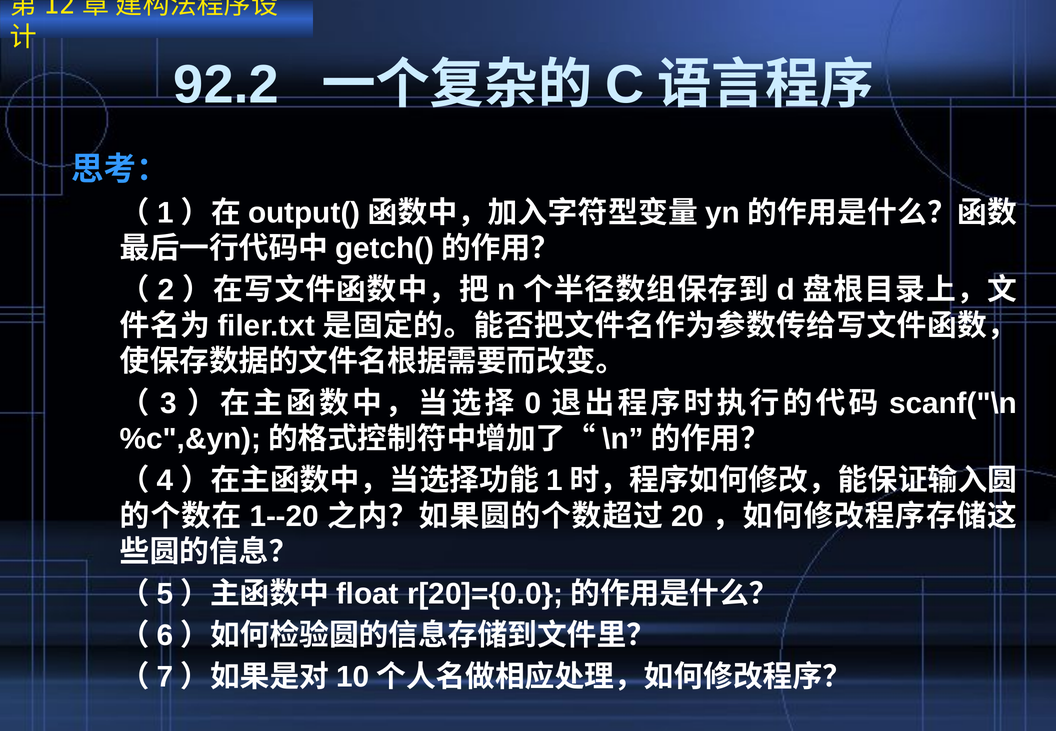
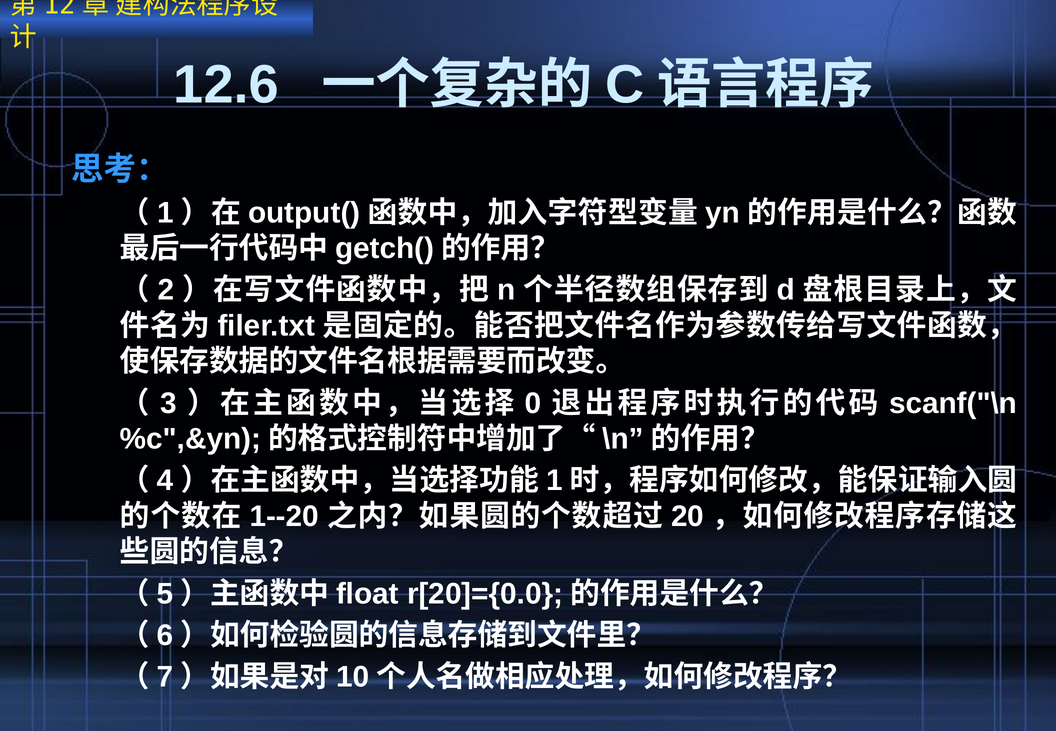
92.2: 92.2 -> 12.6 (226, 85)
